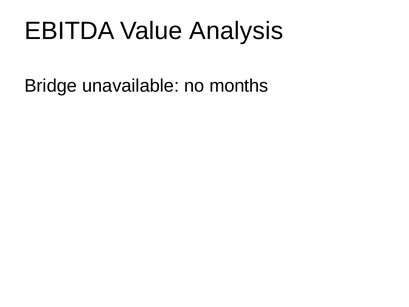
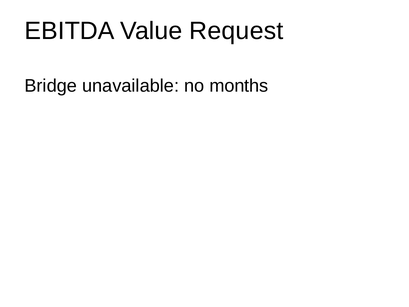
Analysis: Analysis -> Request (236, 31)
